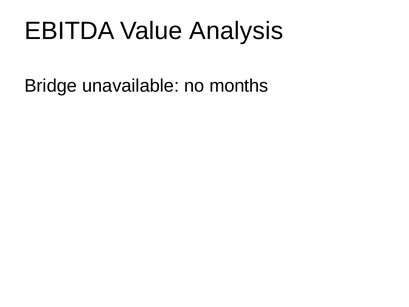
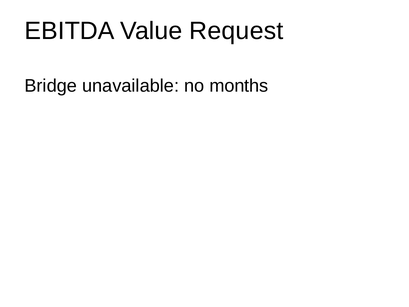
Analysis: Analysis -> Request (236, 31)
